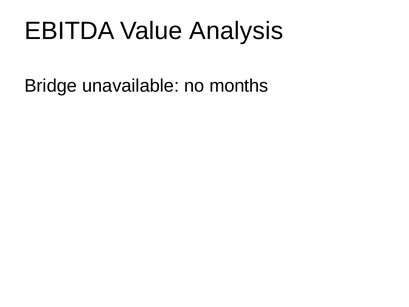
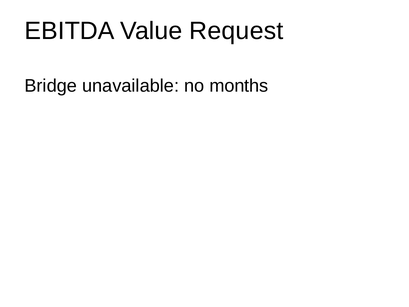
Analysis: Analysis -> Request (236, 31)
